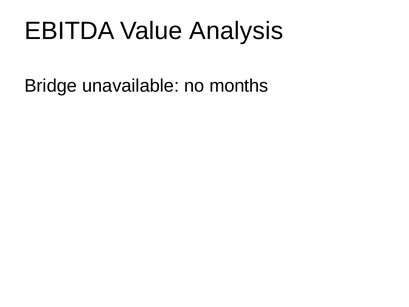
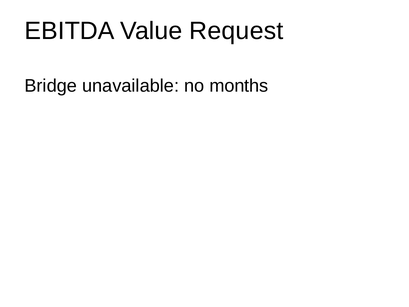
Analysis: Analysis -> Request (236, 31)
